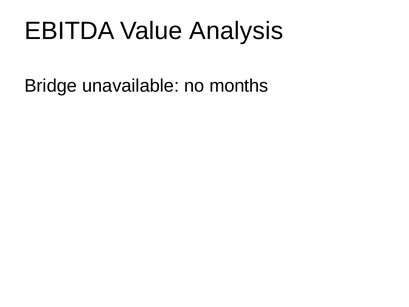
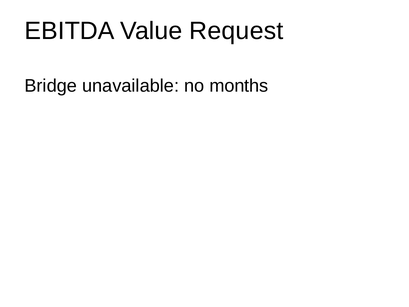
Analysis: Analysis -> Request (236, 31)
